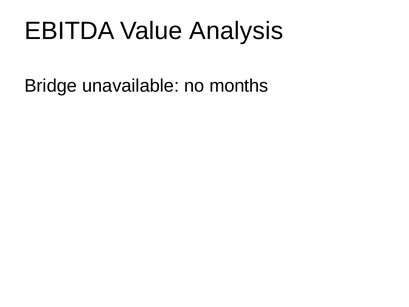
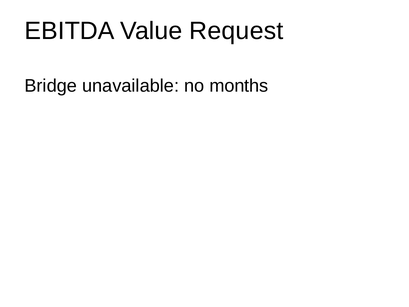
Analysis: Analysis -> Request (236, 31)
